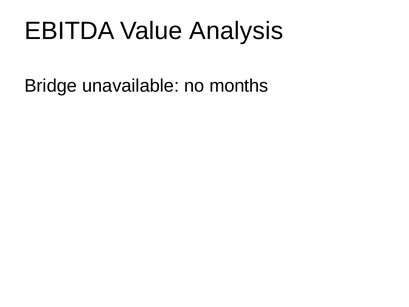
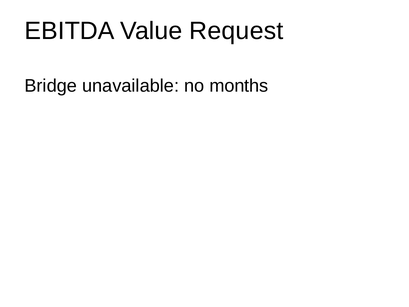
Analysis: Analysis -> Request (236, 31)
